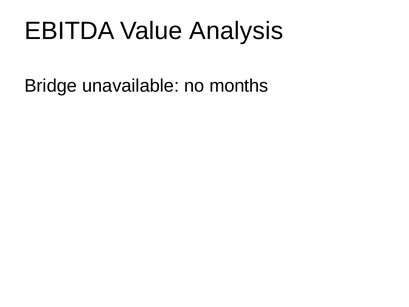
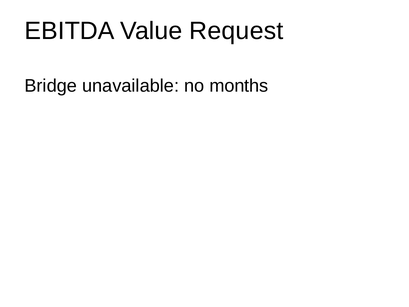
Analysis: Analysis -> Request (236, 31)
